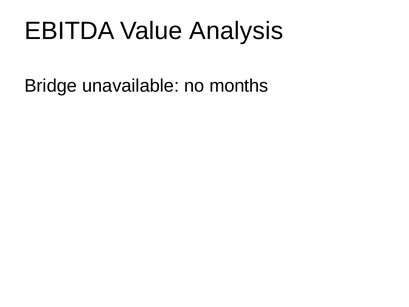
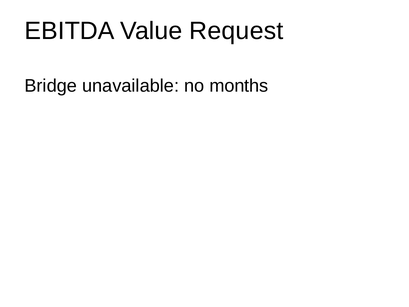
Analysis: Analysis -> Request (236, 31)
